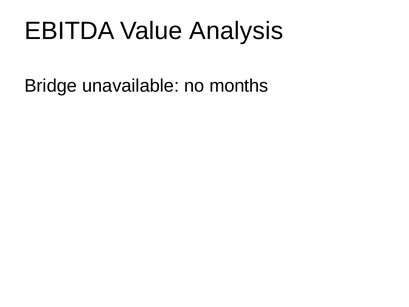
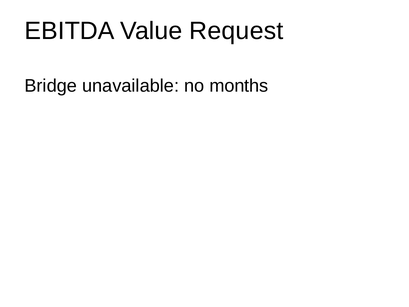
Analysis: Analysis -> Request (236, 31)
